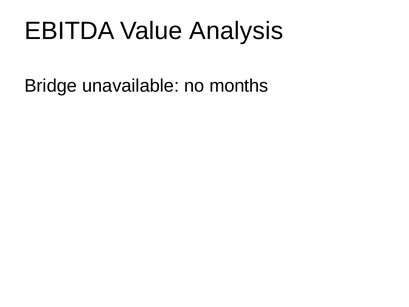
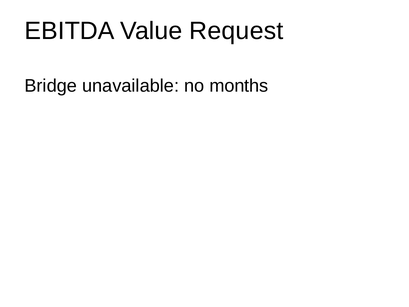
Analysis: Analysis -> Request (236, 31)
